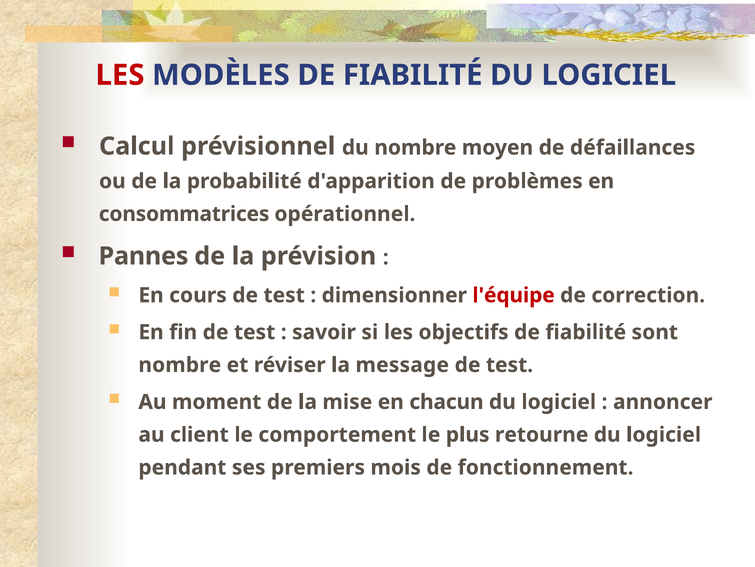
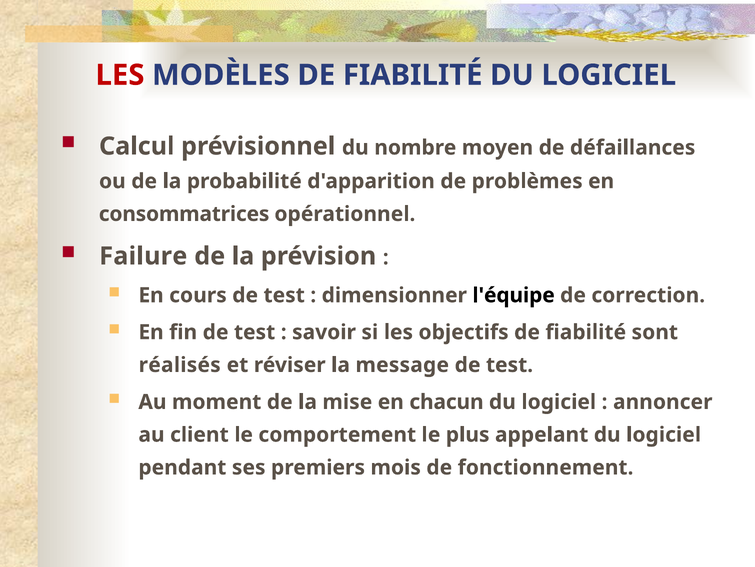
Pannes: Pannes -> Failure (143, 256)
l'équipe colour: red -> black (514, 295)
nombre: nombre -> réalisés (180, 365)
retourne: retourne -> appelant (542, 434)
